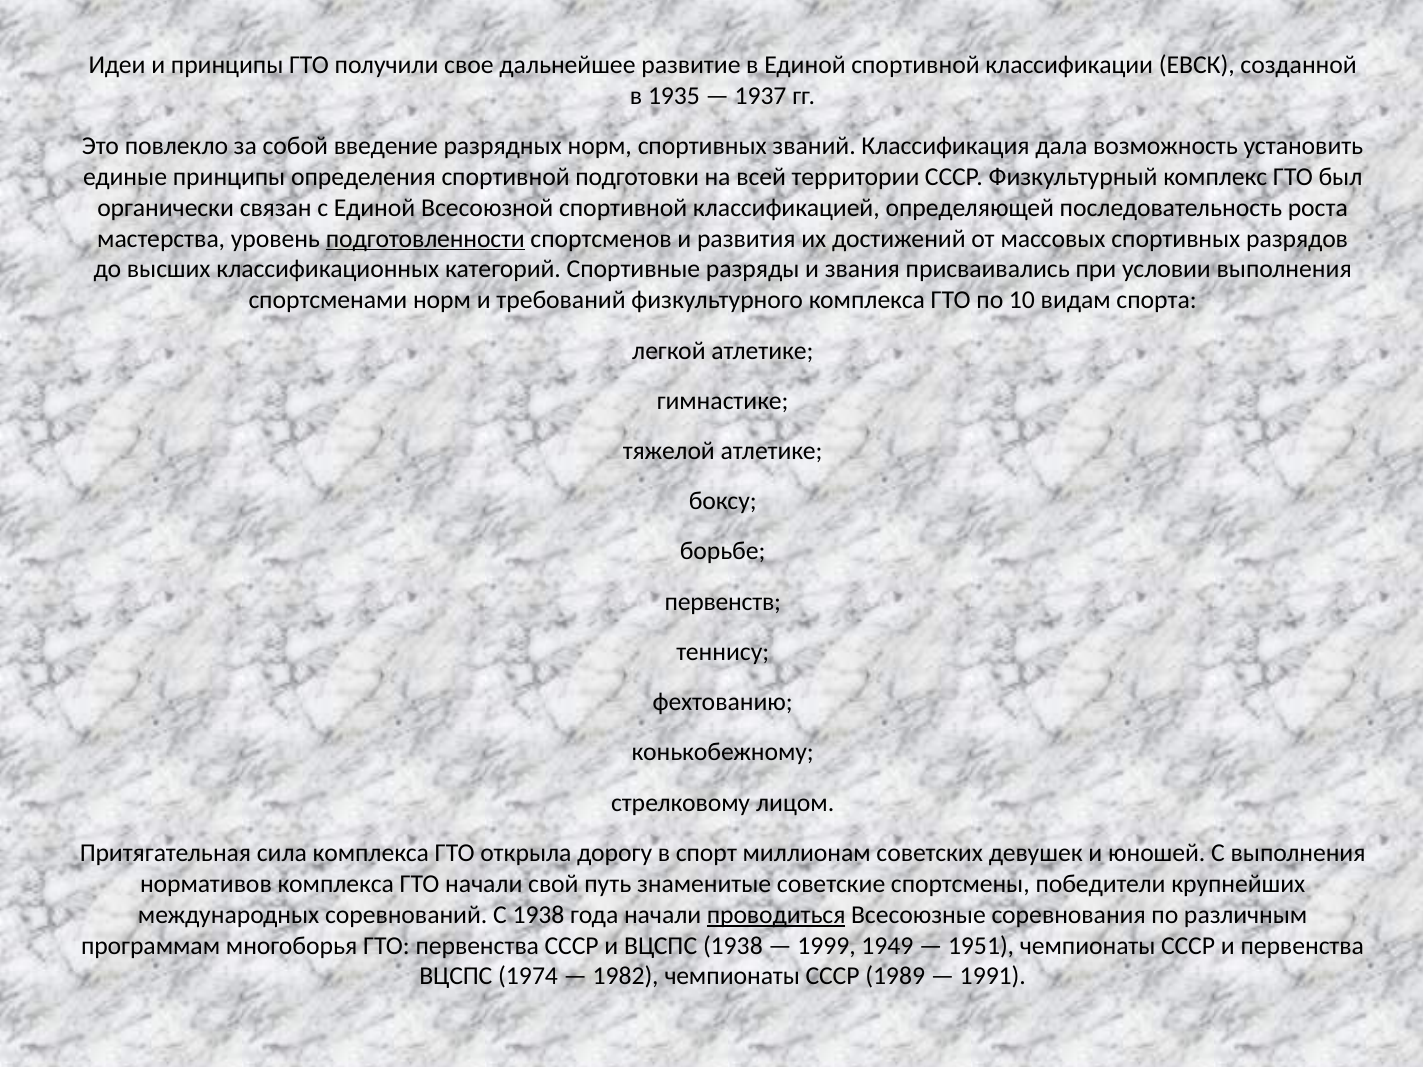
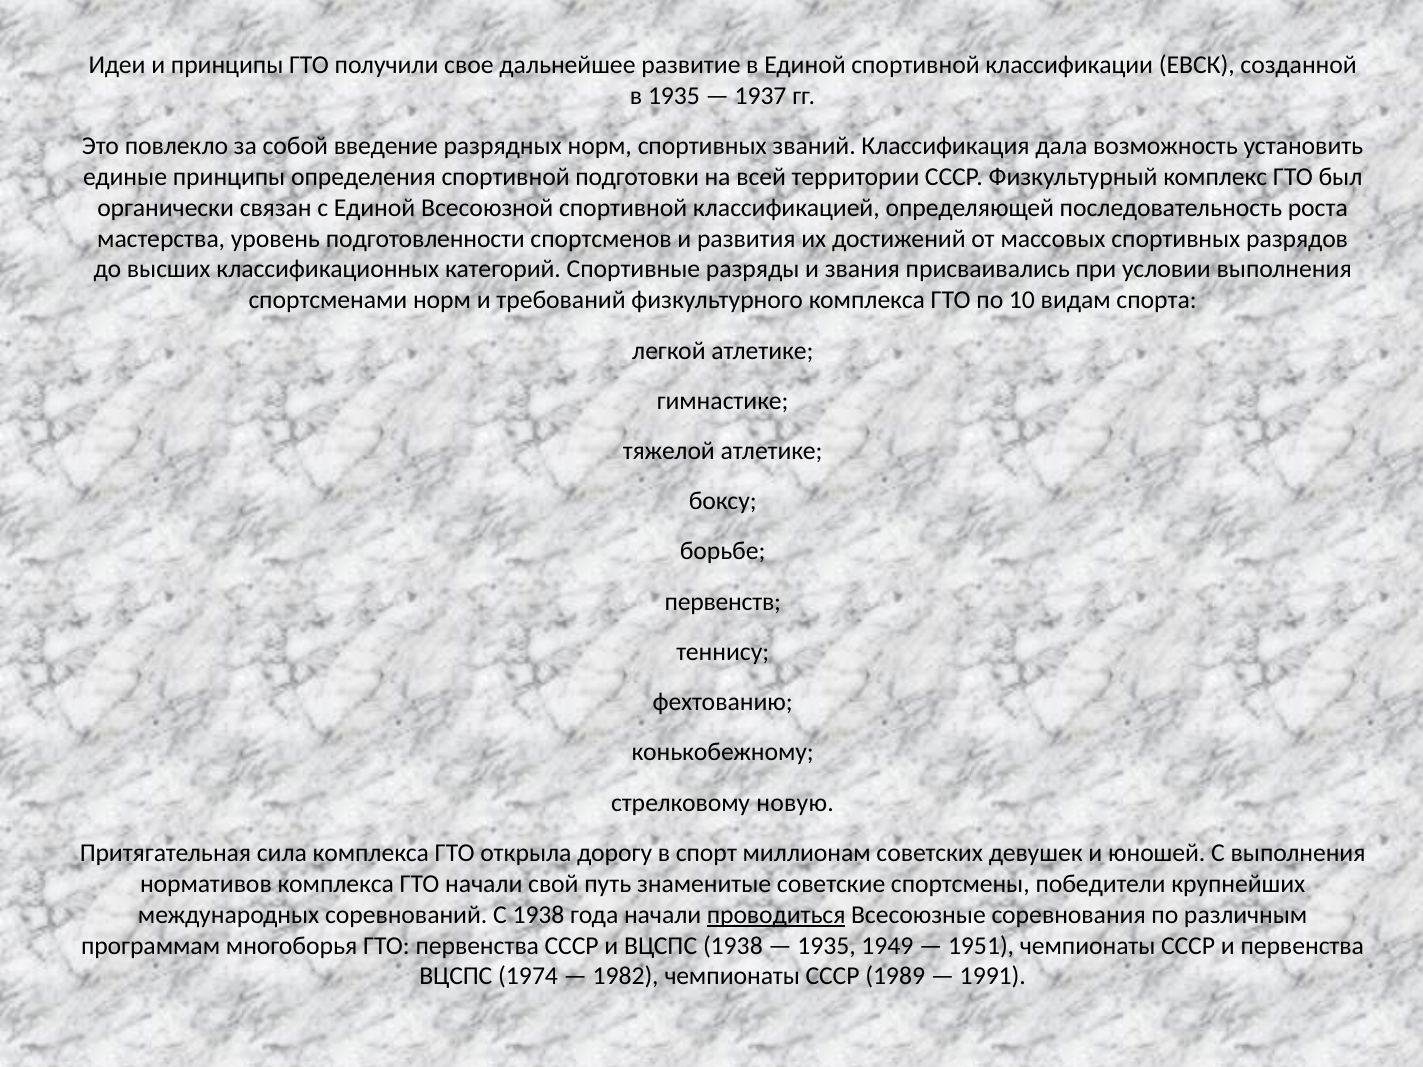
подготовленности underline: present -> none (425, 239)
лицом: лицом -> новую (795, 803)
1999: 1999 -> 1935 (827, 946)
